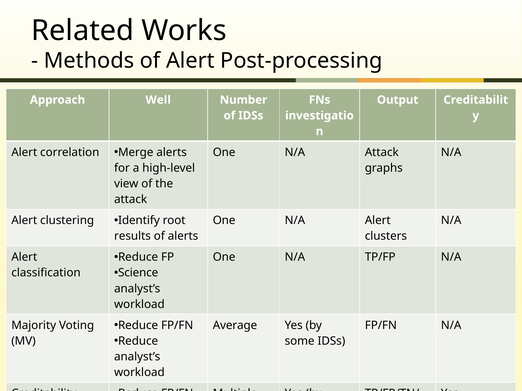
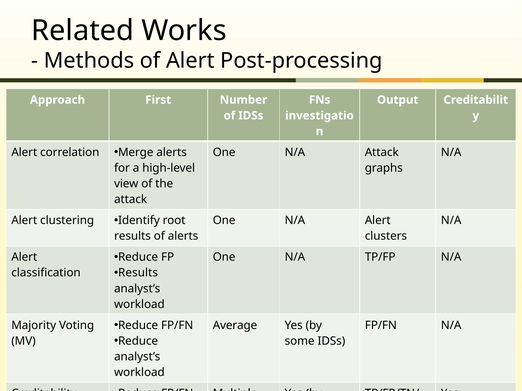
Well: Well -> First (158, 100)
Science: Science -> Results (138, 273)
